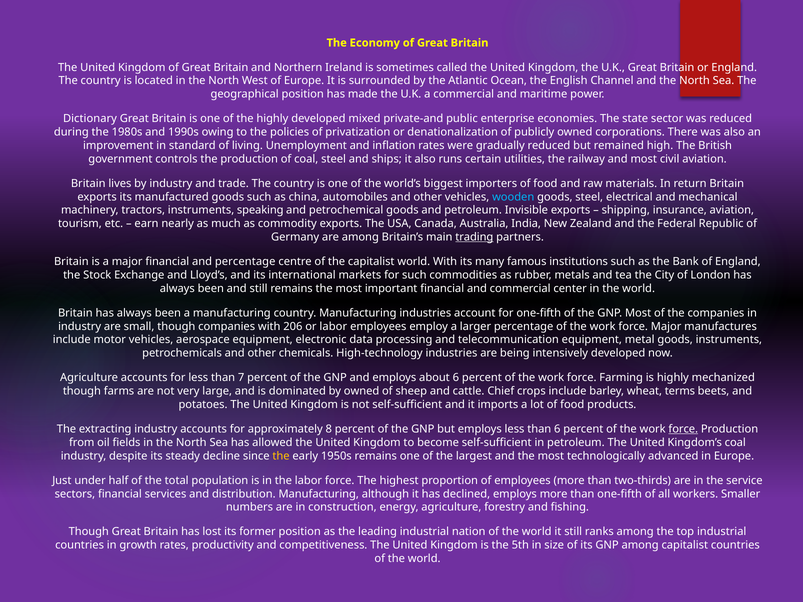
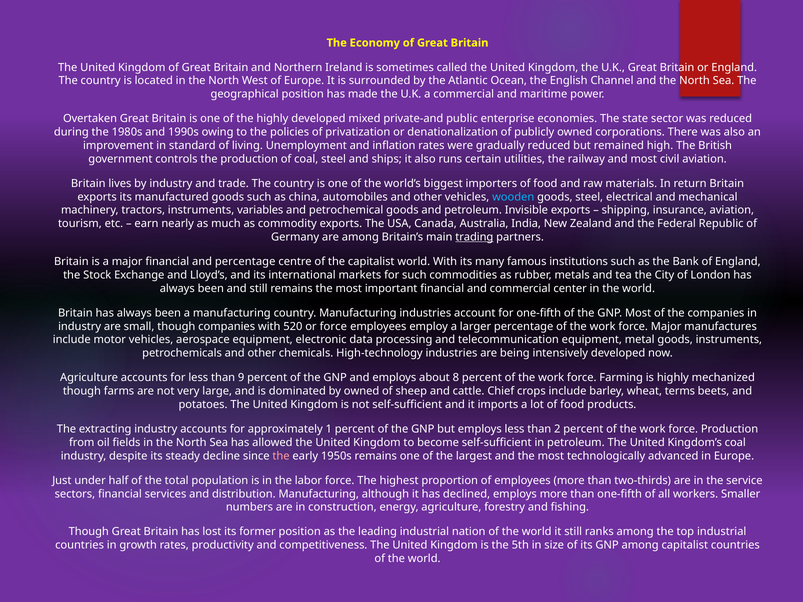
Dictionary: Dictionary -> Overtaken (90, 119)
speaking: speaking -> variables (260, 210)
206: 206 -> 520 (293, 327)
or labor: labor -> force (333, 327)
7: 7 -> 9 (241, 378)
about 6: 6 -> 8 (456, 378)
8: 8 -> 1 (329, 429)
than 6: 6 -> 2 (557, 429)
force underline: present -> none (683, 429)
the colour: yellow -> pink (281, 456)
